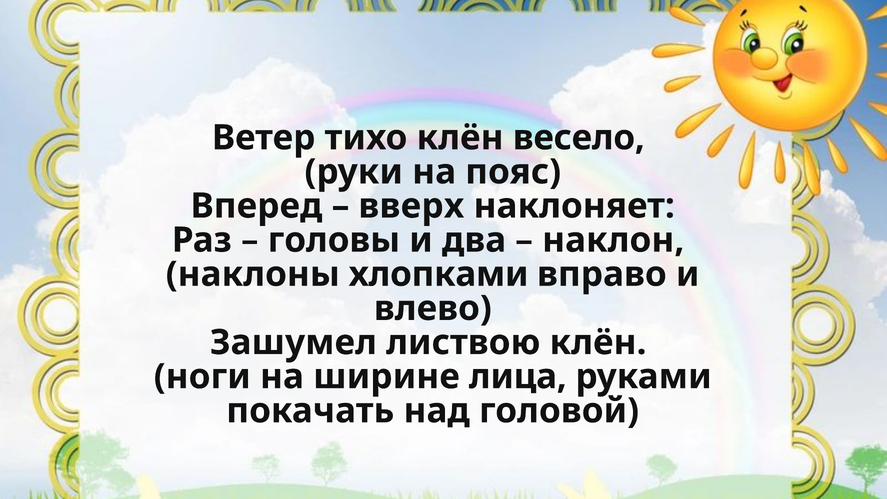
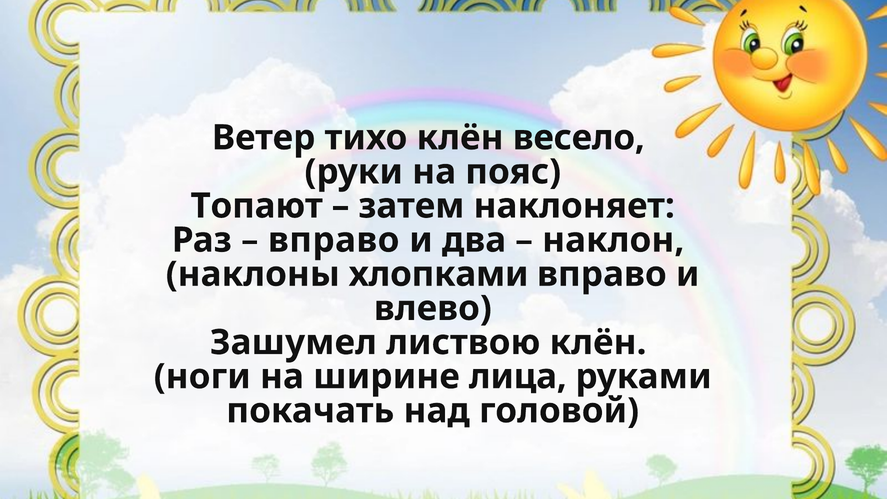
Вперед: Вперед -> Топают (257, 206)
вверх: вверх -> затем (411, 206)
головы: головы -> вправо (334, 240)
